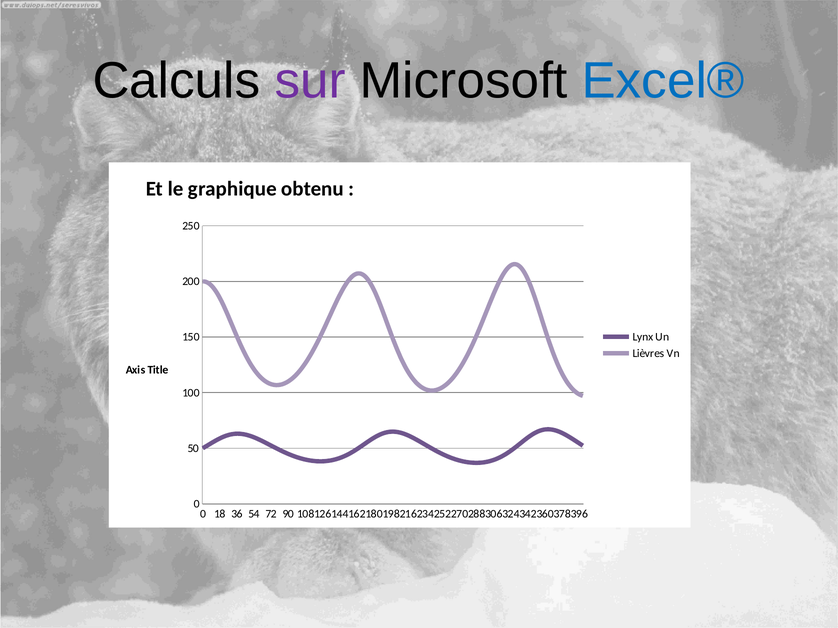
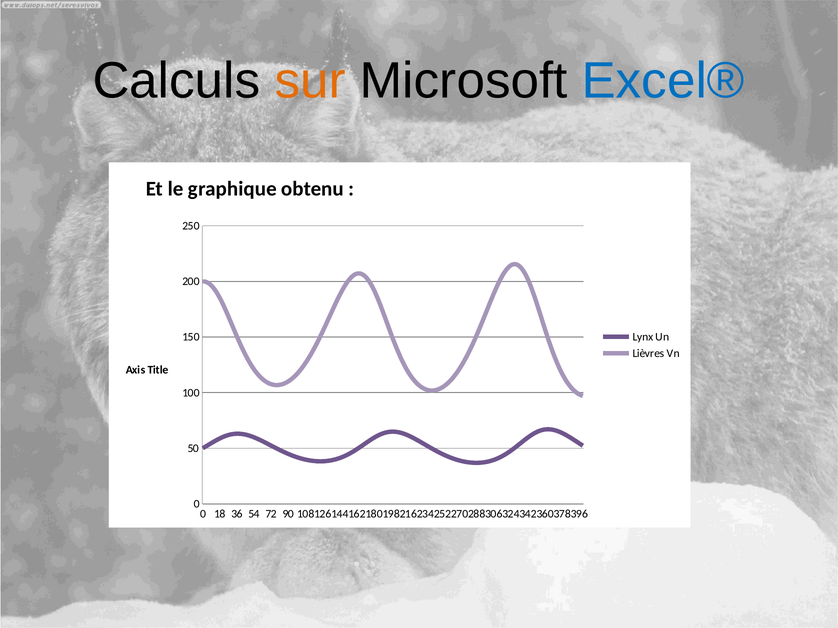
sur colour: purple -> orange (310, 81)
